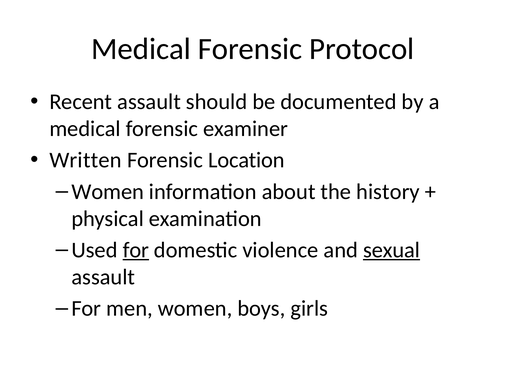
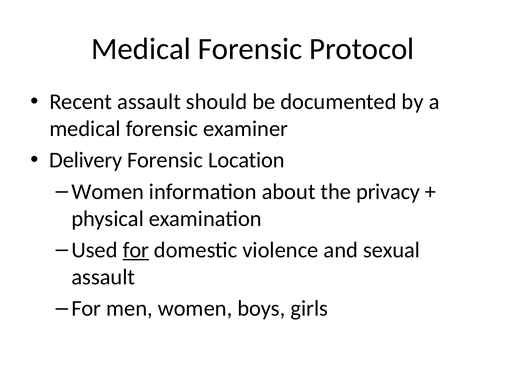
Written: Written -> Delivery (86, 160)
history: history -> privacy (388, 192)
sexual underline: present -> none (392, 250)
